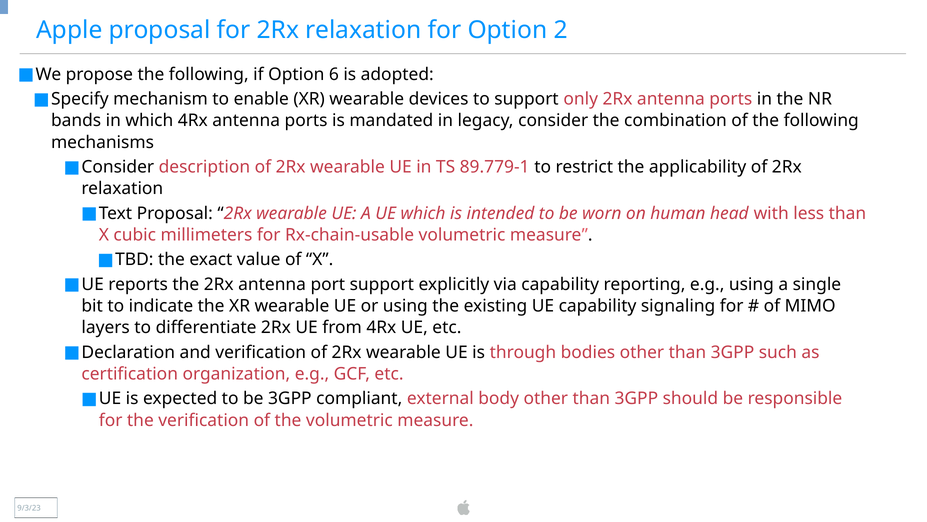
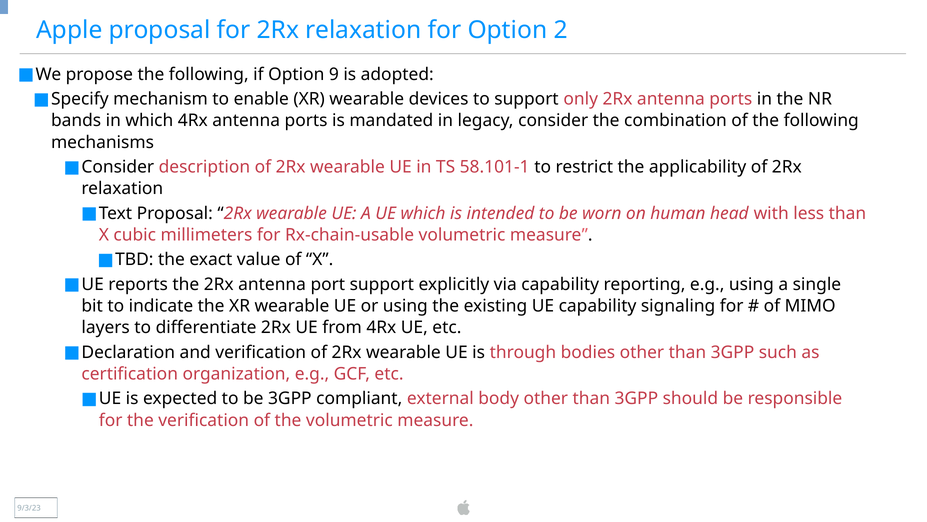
6: 6 -> 9 (334, 74)
89.779-1: 89.779-1 -> 58.101-1 (495, 167)
